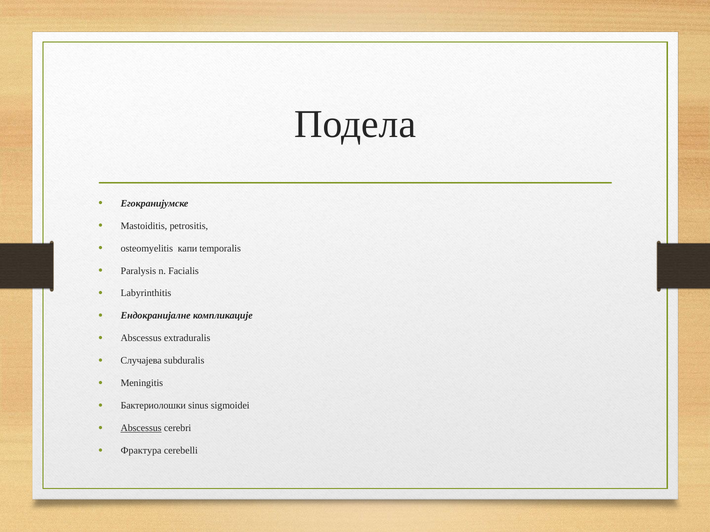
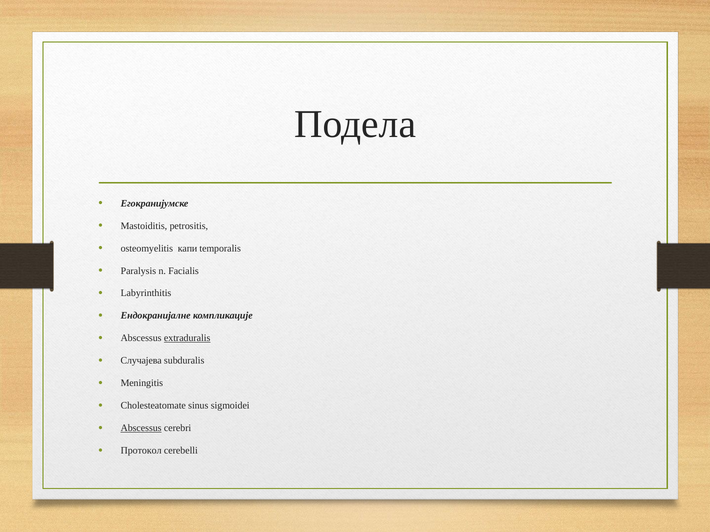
extraduralis underline: none -> present (187, 339)
Бактериолошки: Бактериолошки -> Cholesteatomate (153, 406)
Фрактура: Фрактура -> Протокол (141, 451)
